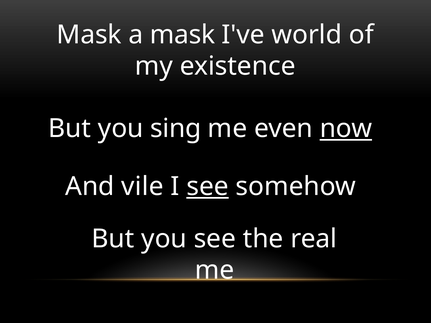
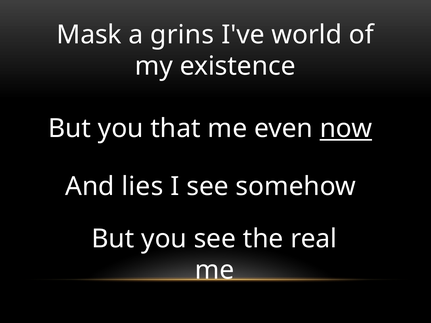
a mask: mask -> grins (182, 35)
sing: sing -> that (176, 128)
vile: vile -> lies (142, 187)
see underline: present -> none (208, 187)
